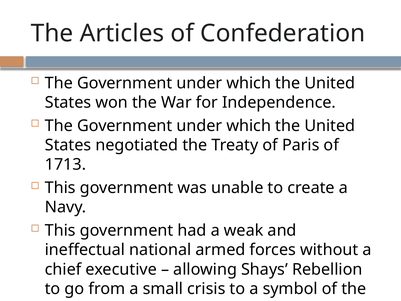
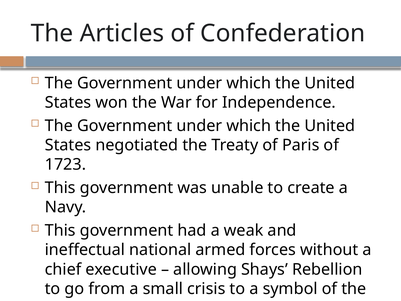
1713: 1713 -> 1723 (65, 164)
